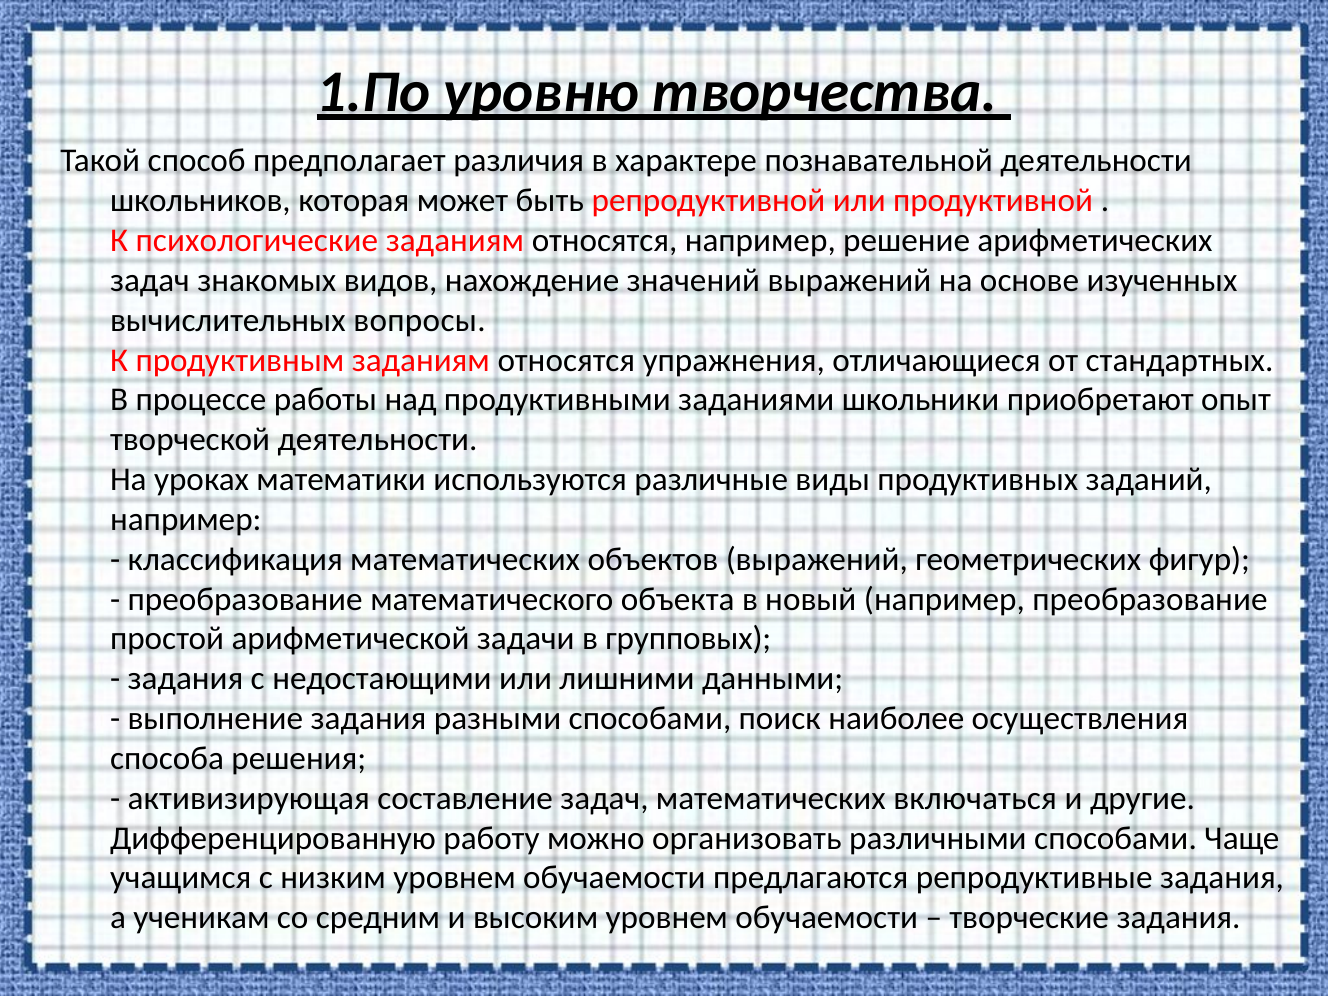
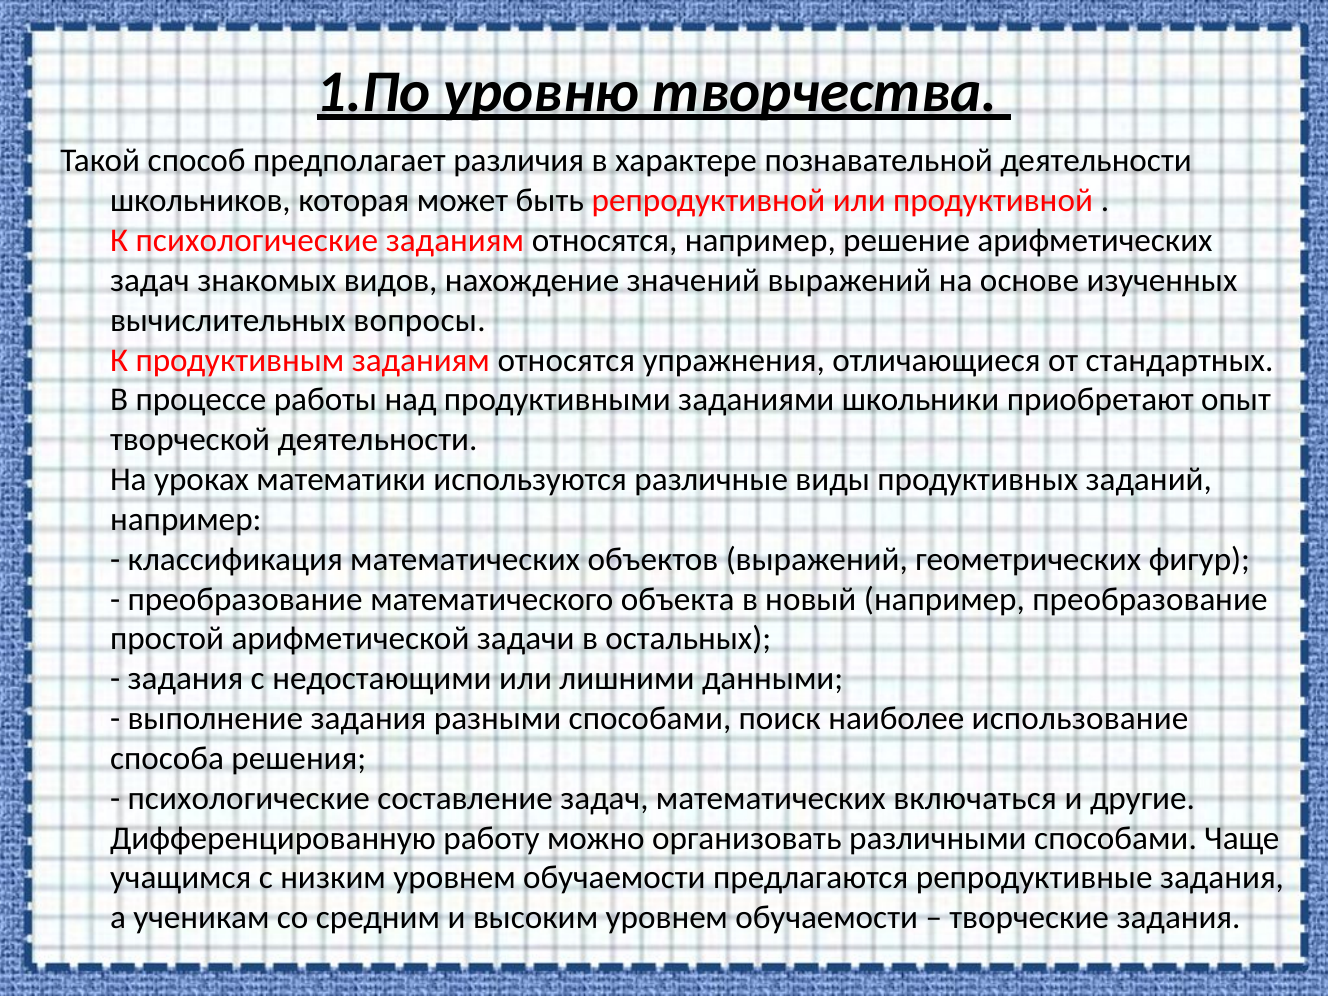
групповых: групповых -> остальных (688, 639)
осуществления: осуществления -> использование (1080, 719)
активизирующая: активизирующая -> психологические (249, 798)
